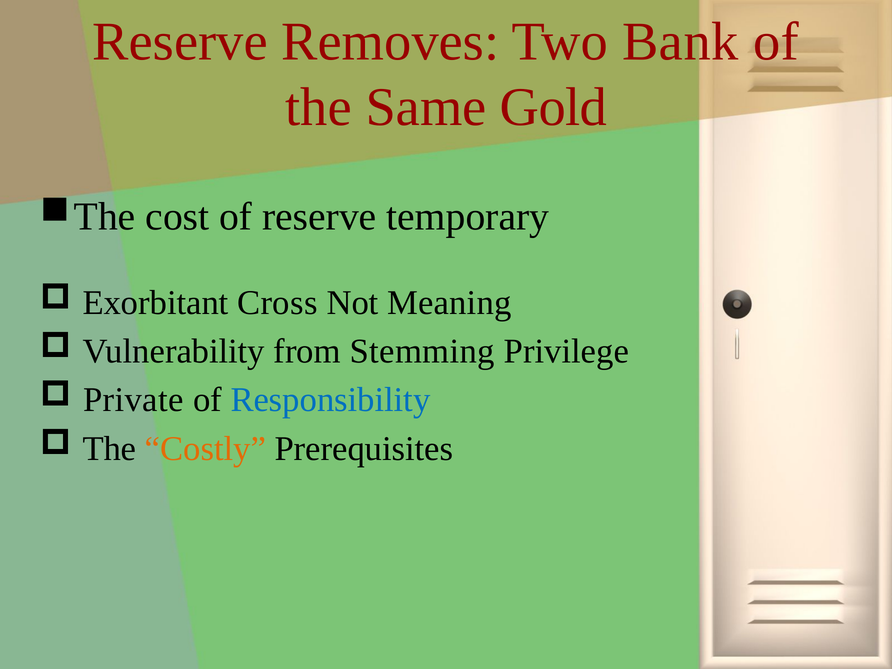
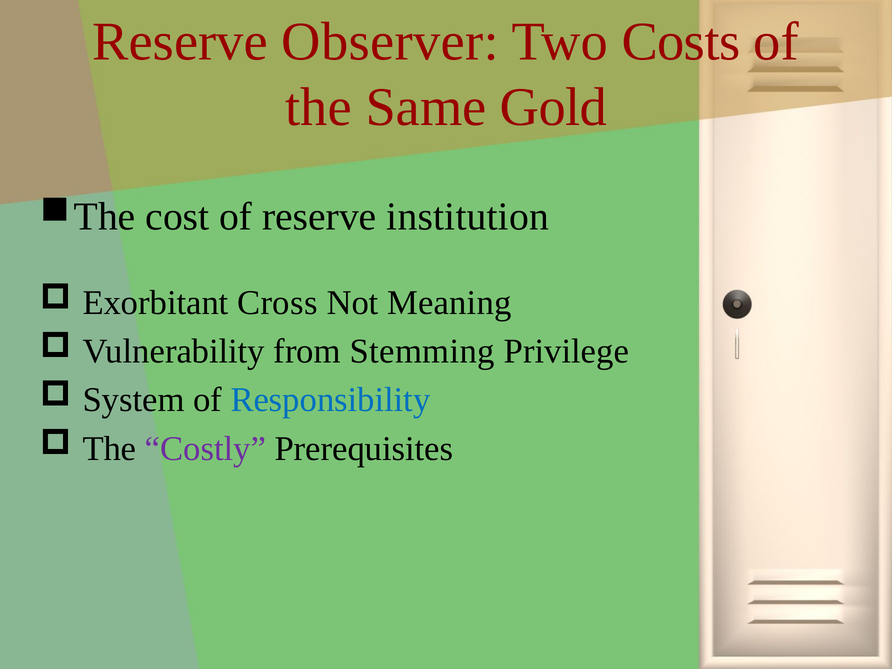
Removes: Removes -> Observer (390, 42)
Bank: Bank -> Costs (681, 42)
temporary: temporary -> institution (468, 217)
Private: Private -> System (134, 400)
Costly colour: orange -> purple (206, 449)
